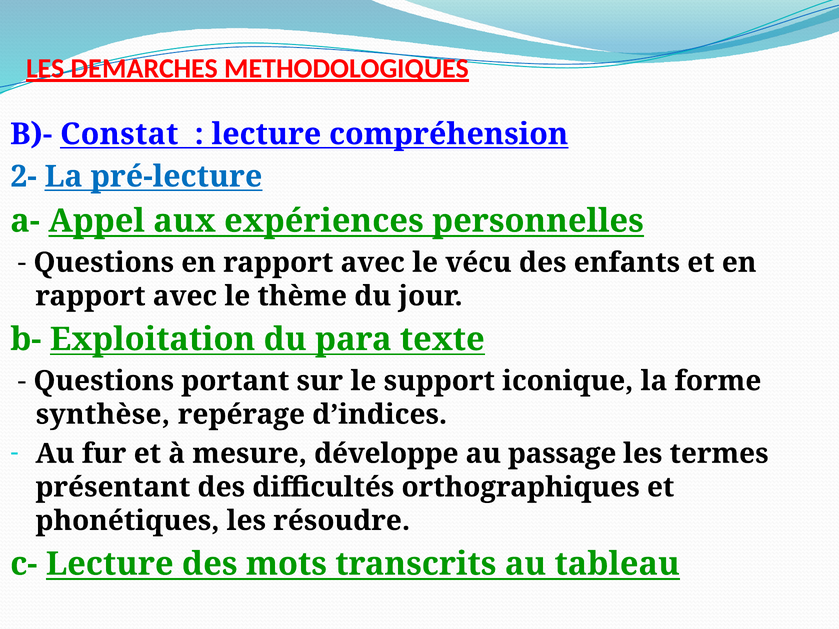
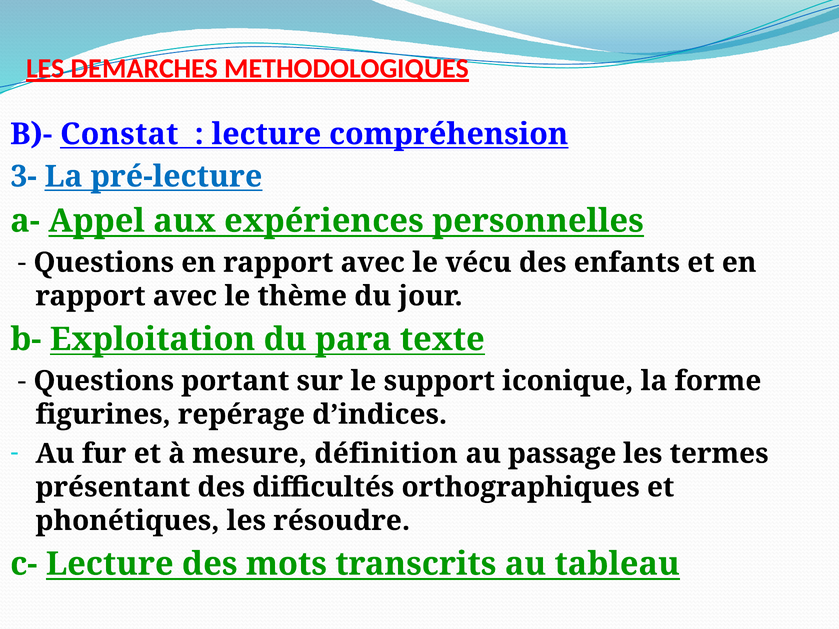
2-: 2- -> 3- (23, 177)
synthèse: synthèse -> figurines (103, 415)
développe: développe -> définition (386, 454)
